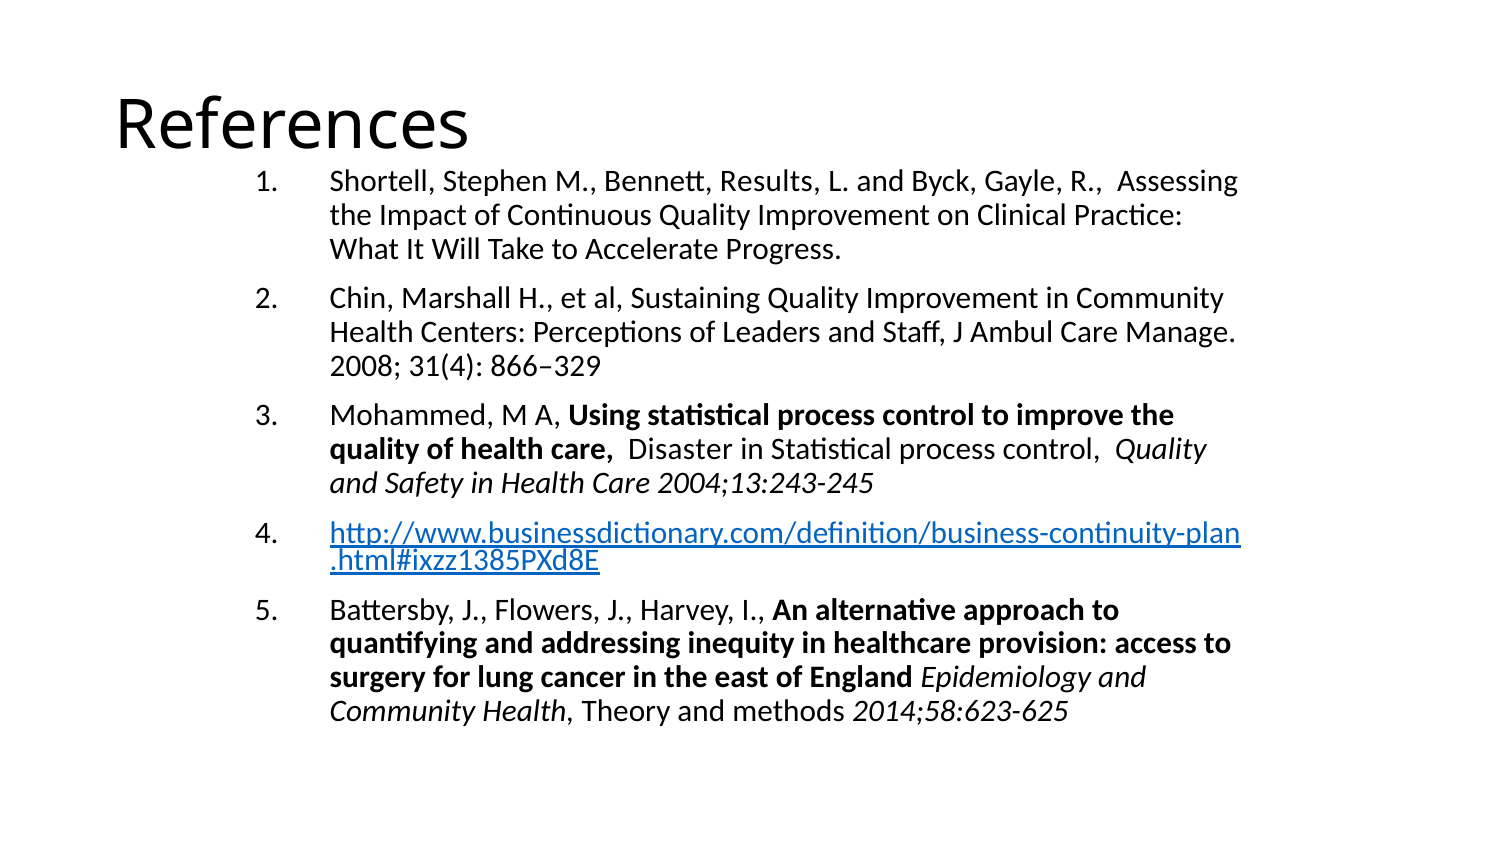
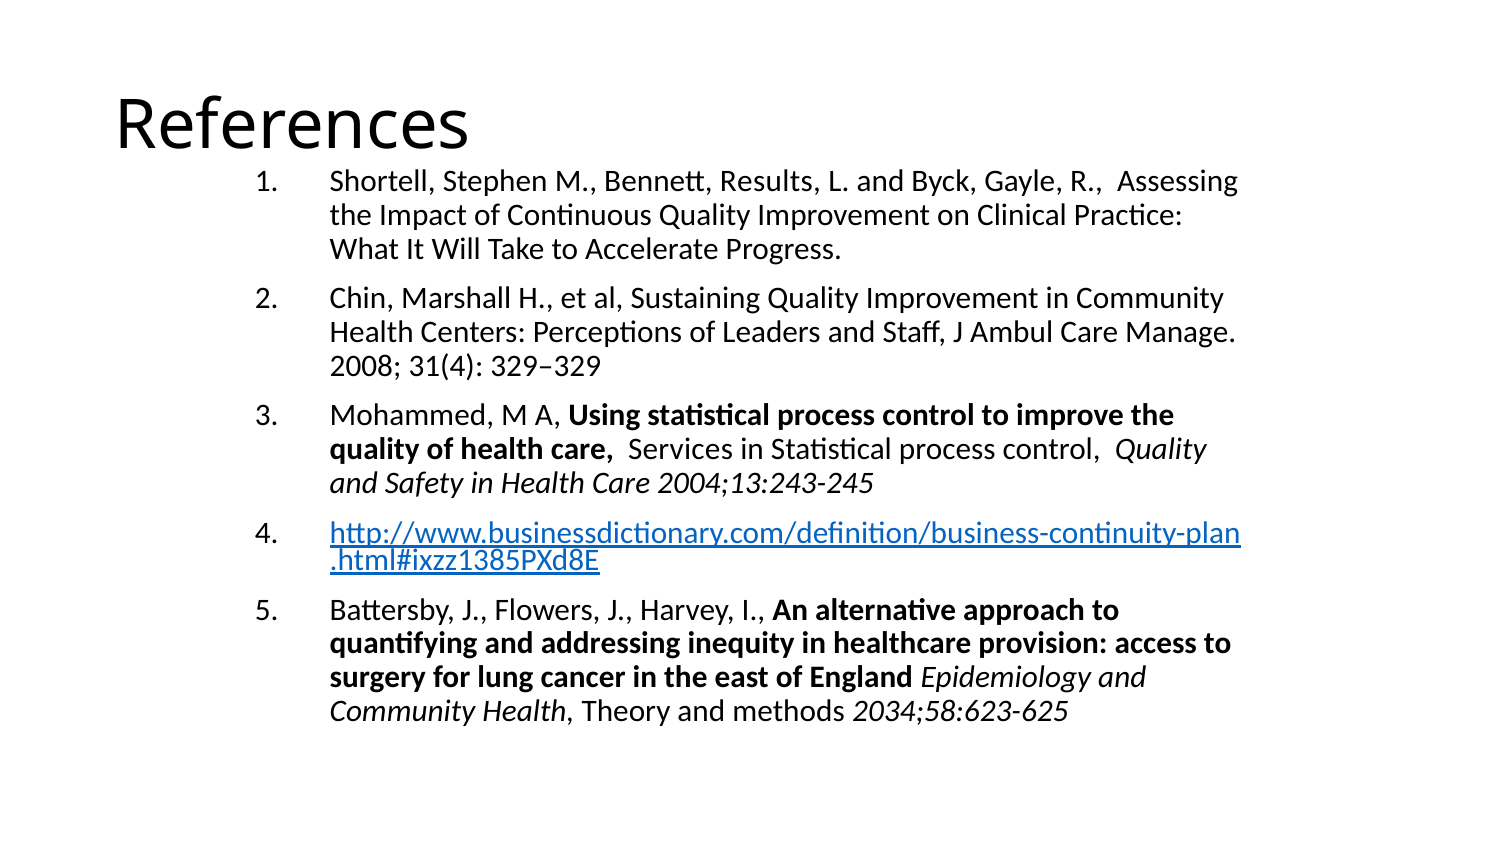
866–329: 866–329 -> 329–329 (546, 366)
Disaster: Disaster -> Services (681, 449)
2014;58:623-625: 2014;58:623-625 -> 2034;58:623-625 (960, 711)
